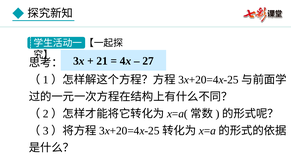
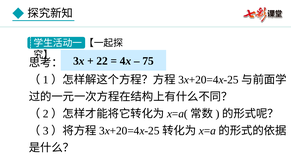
21: 21 -> 22 (102, 61)
27: 27 -> 75 (148, 61)
